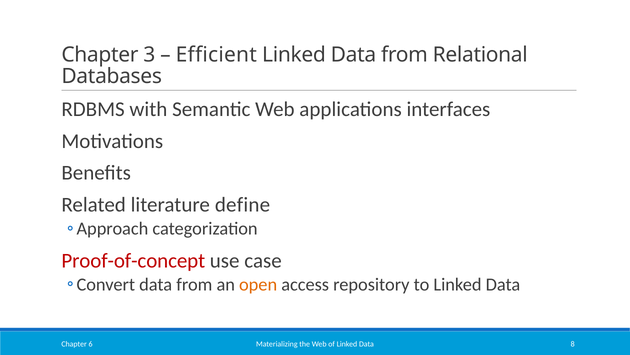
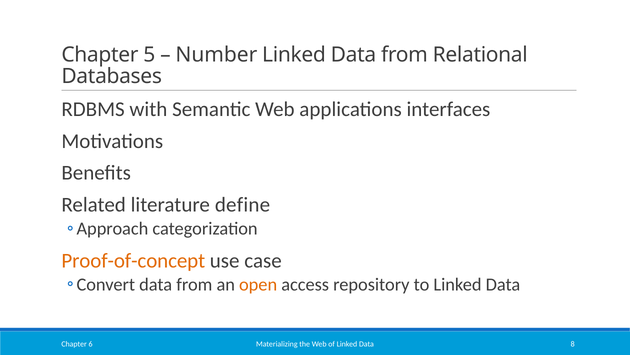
3: 3 -> 5 (149, 55)
Efficient: Efficient -> Number (216, 55)
Proof-of-concept colour: red -> orange (133, 260)
